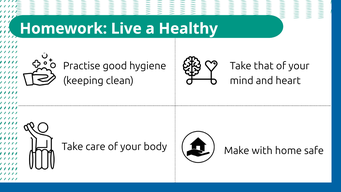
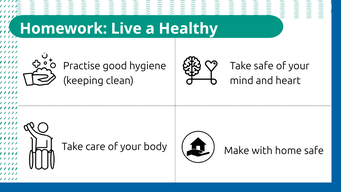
Take that: that -> safe (264, 66)
